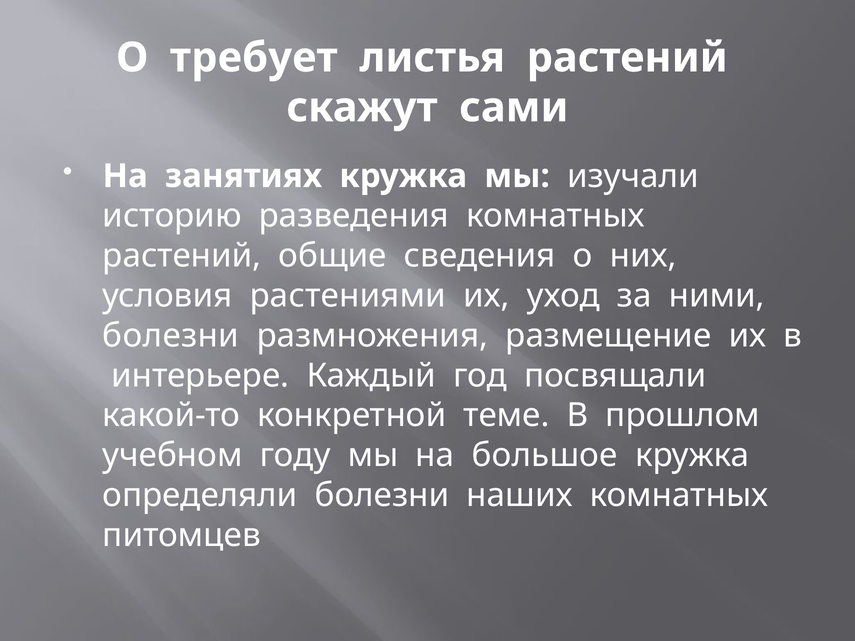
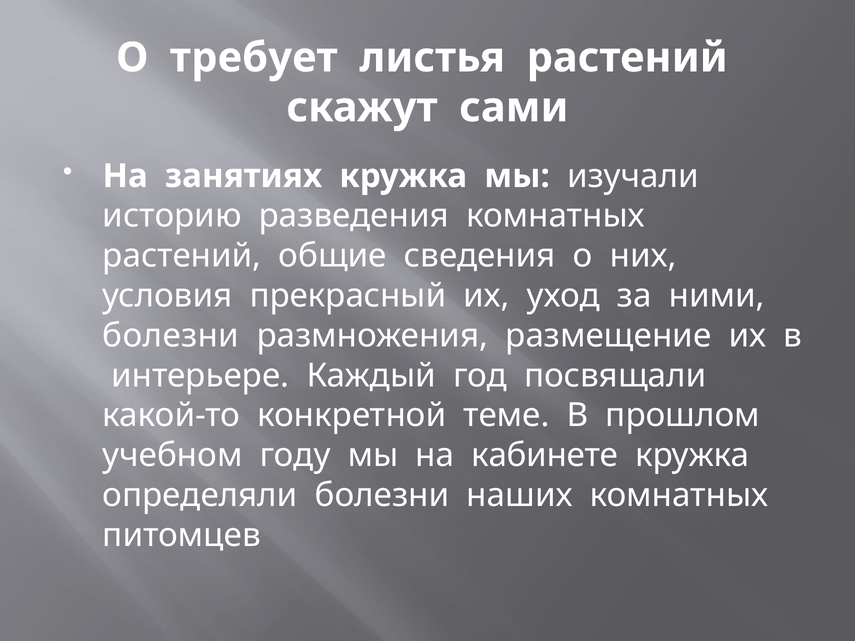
растениями: растениями -> прекрасный (348, 296)
большое: большое -> кабинете (545, 456)
